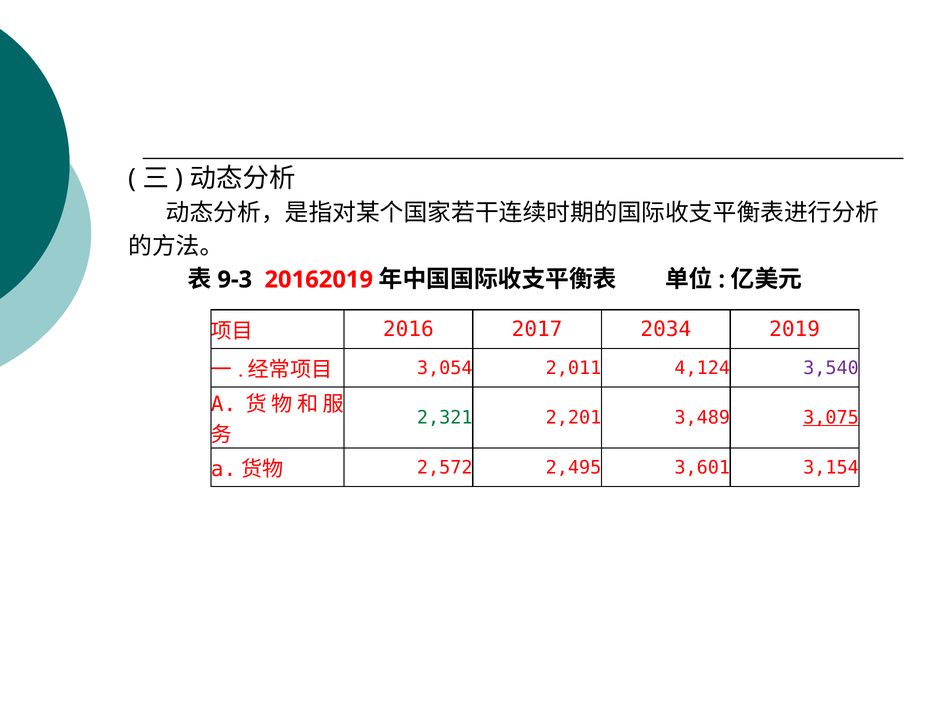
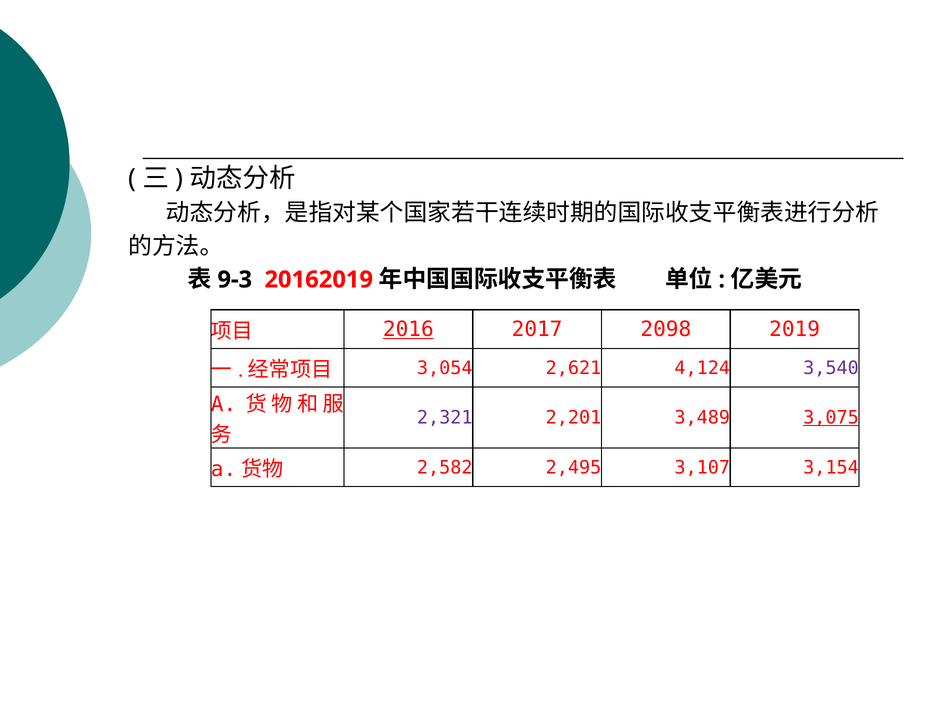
2016 underline: none -> present (408, 330)
2034: 2034 -> 2098 (666, 330)
2,011: 2,011 -> 2,621 (574, 368)
2,321 colour: green -> purple (445, 418)
2,572: 2,572 -> 2,582 (445, 468)
3,601: 3,601 -> 3,107 (702, 468)
